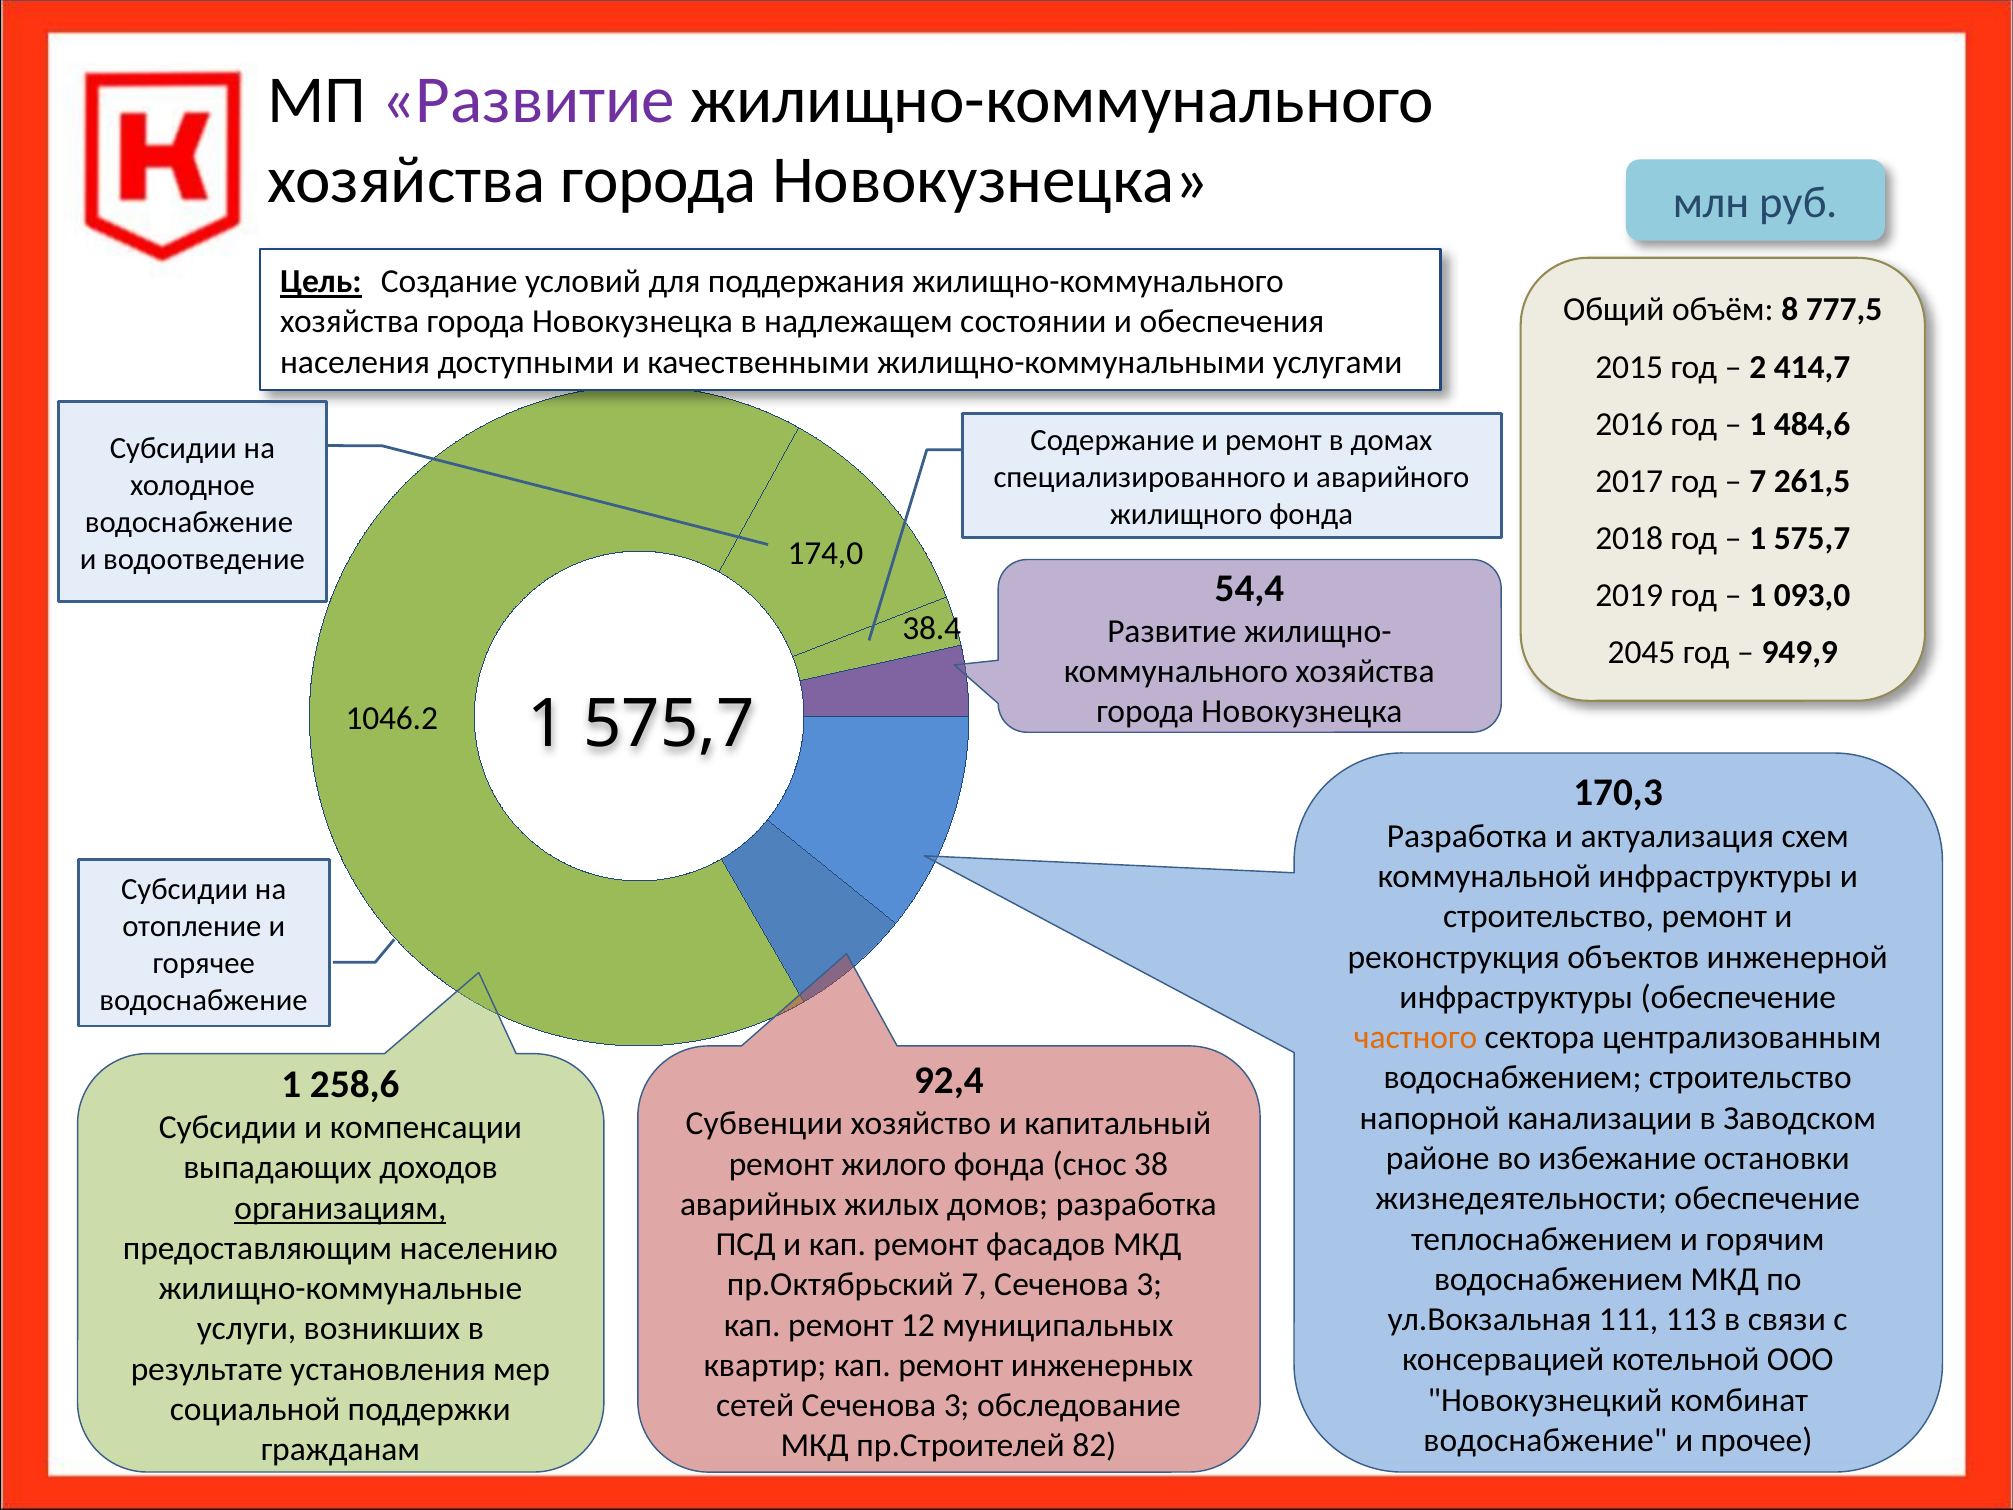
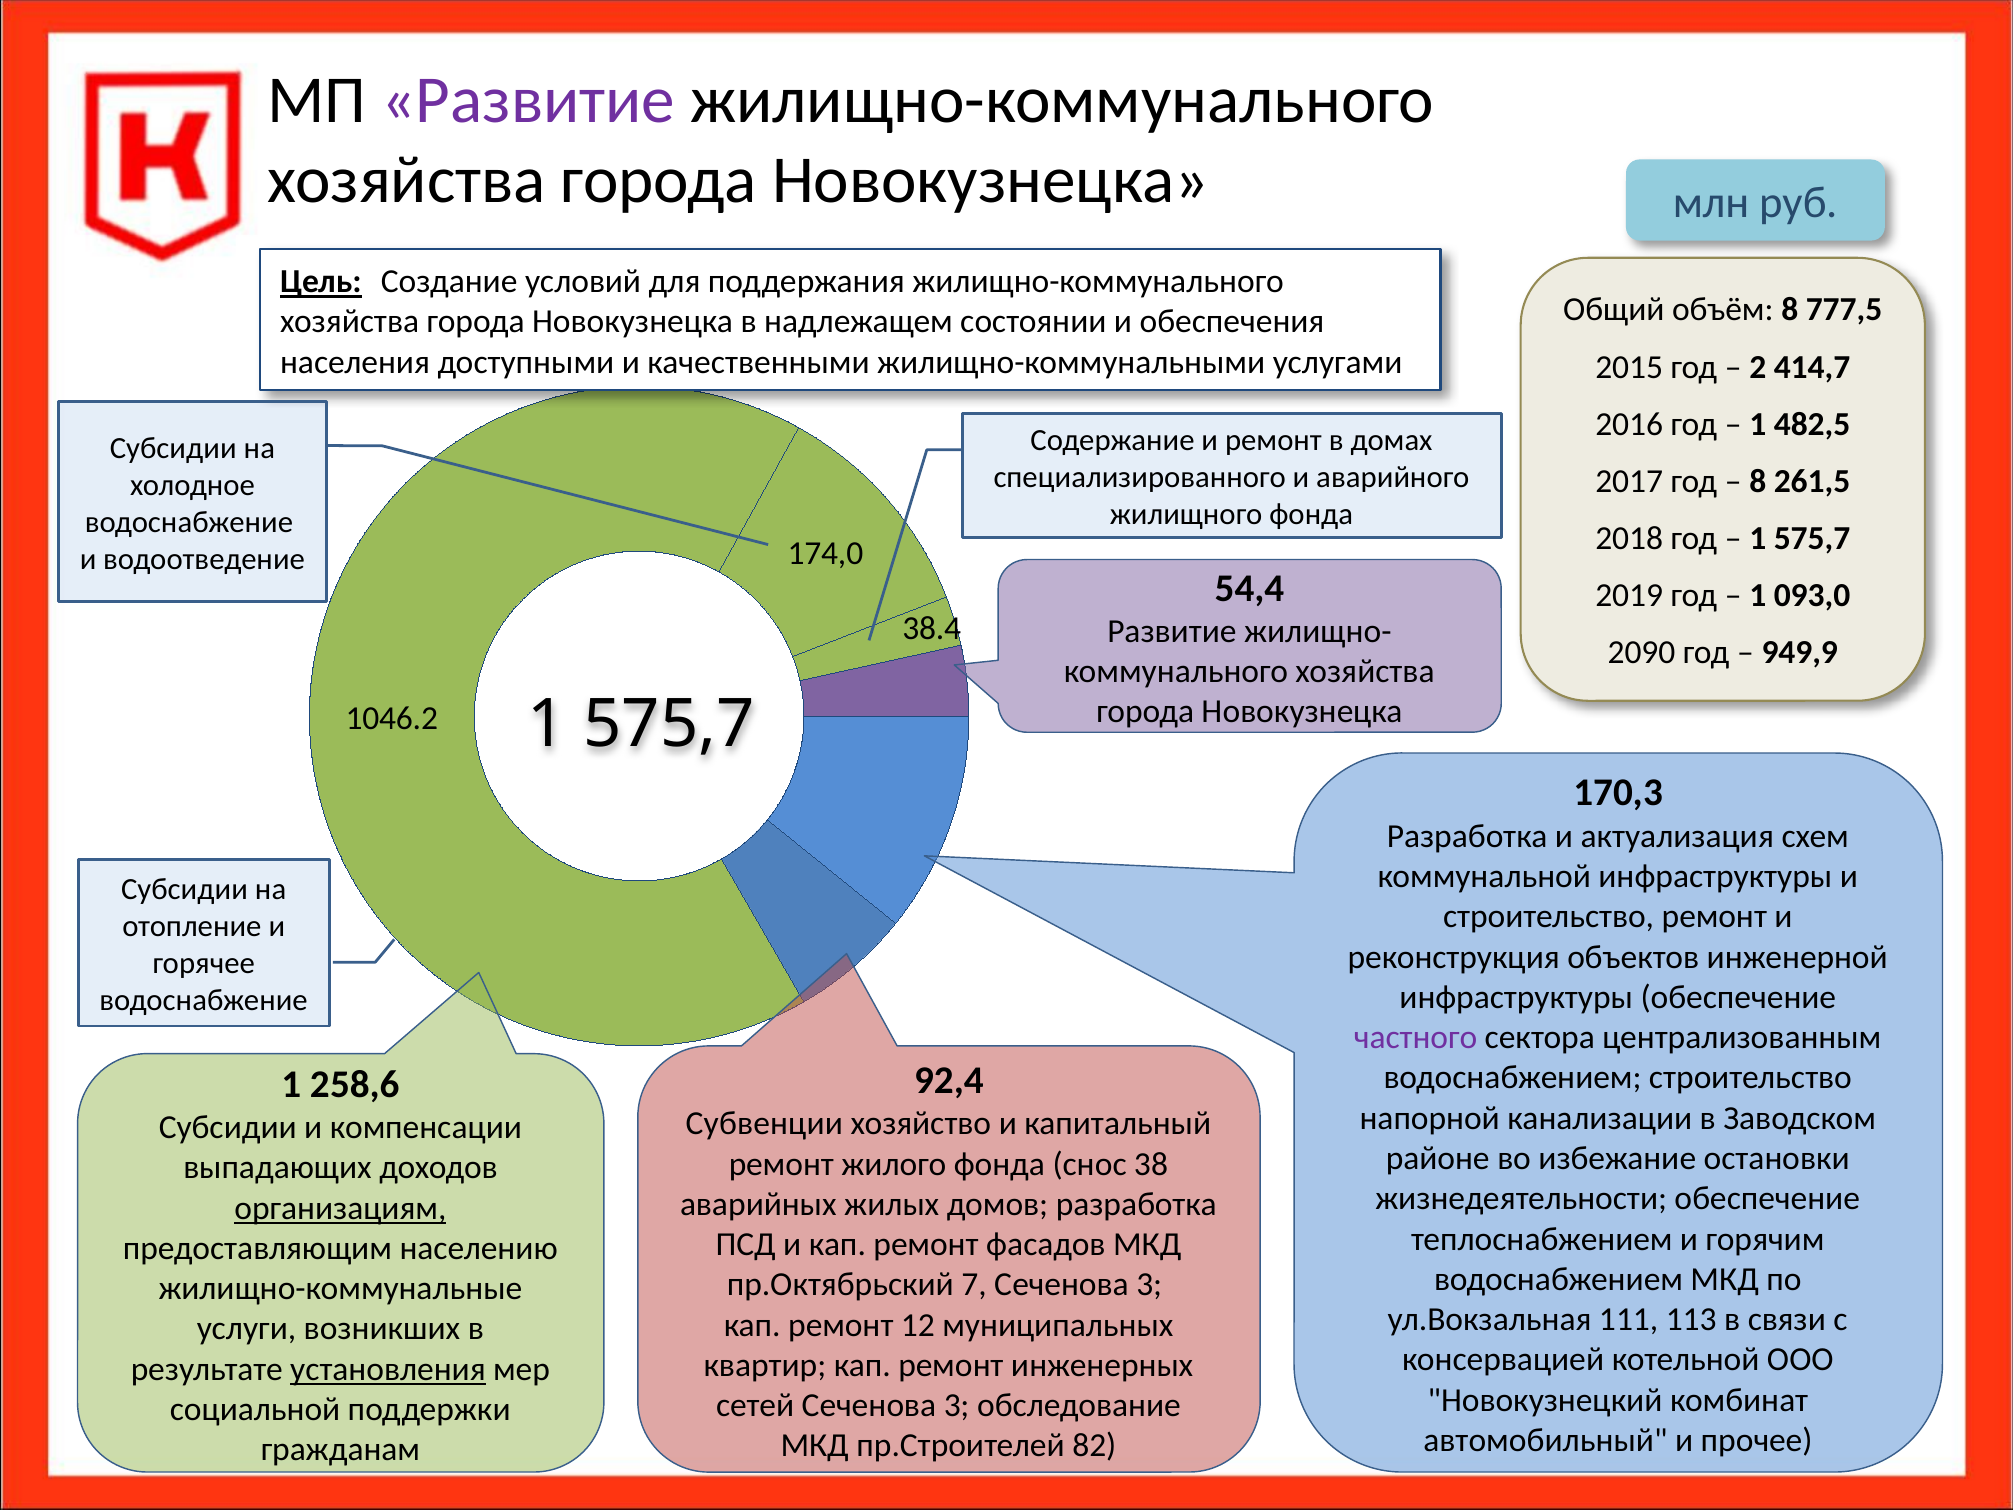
484,6: 484,6 -> 482,5 (1812, 424)
7: 7 -> 8 (1758, 481)
2045: 2045 -> 2090 (1641, 652)
частного colour: orange -> purple (1416, 1037)
установления underline: none -> present (388, 1369)
водоснабжение: водоснабжение -> автомобильный (1545, 1440)
